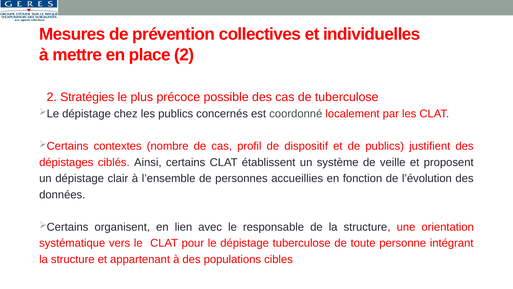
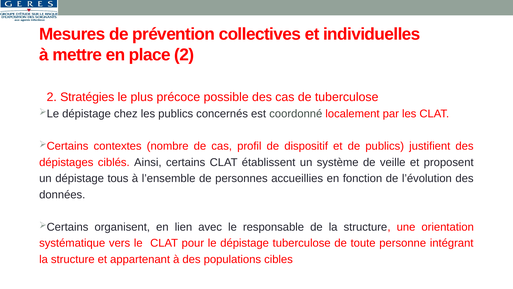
clair: clair -> tous (118, 178)
